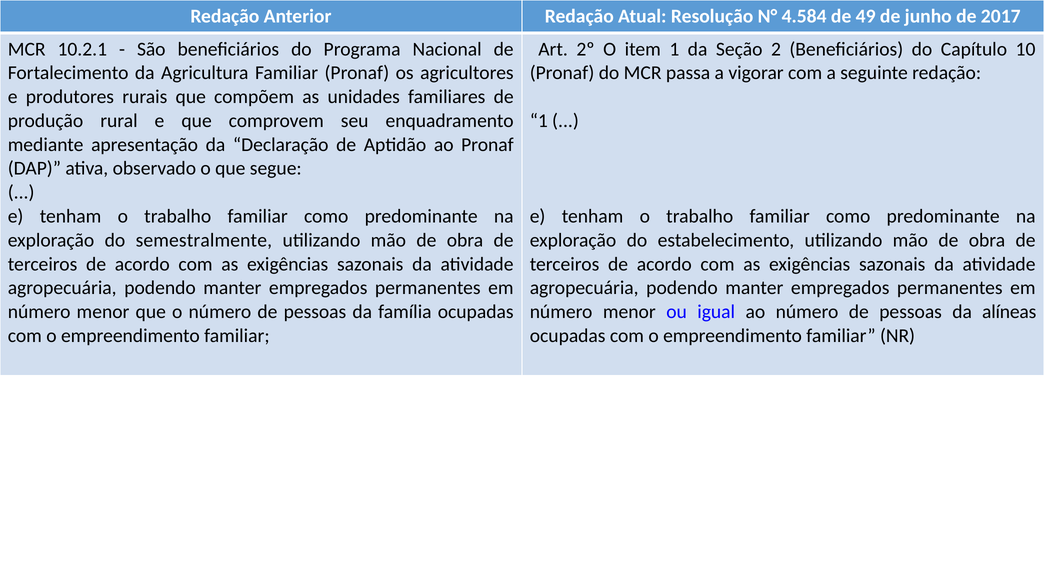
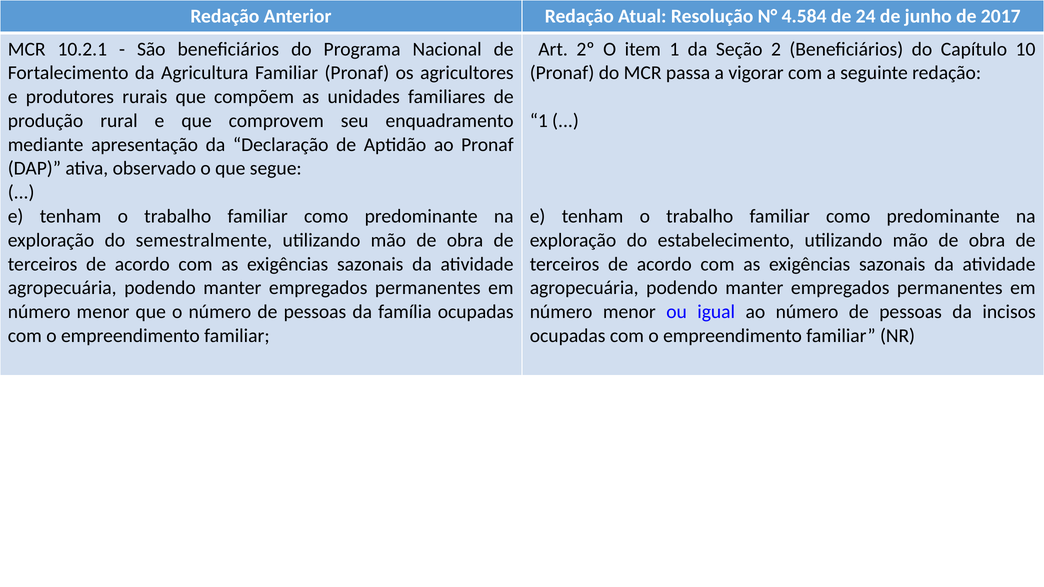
49: 49 -> 24 (866, 16)
alíneas: alíneas -> incisos (1009, 312)
